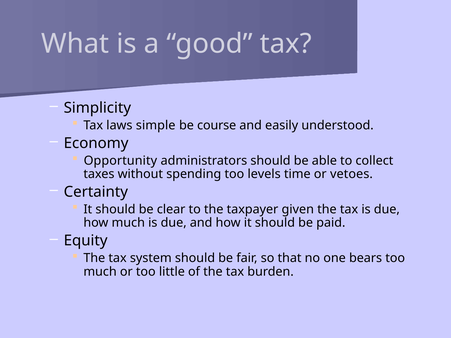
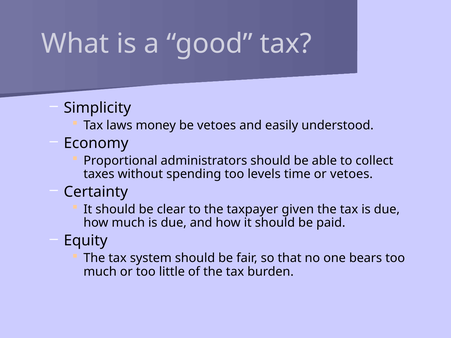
simple: simple -> money (156, 125)
be course: course -> vetoes (217, 125)
Opportunity: Opportunity -> Proportional (120, 161)
